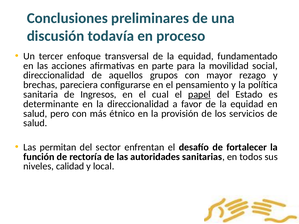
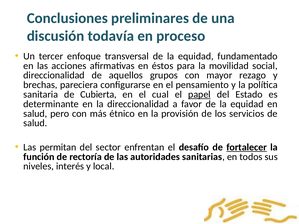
parte: parte -> éstos (163, 66)
Ingresos: Ingresos -> Cubierta (98, 95)
fortalecer underline: none -> present (247, 147)
calidad: calidad -> interés (70, 166)
